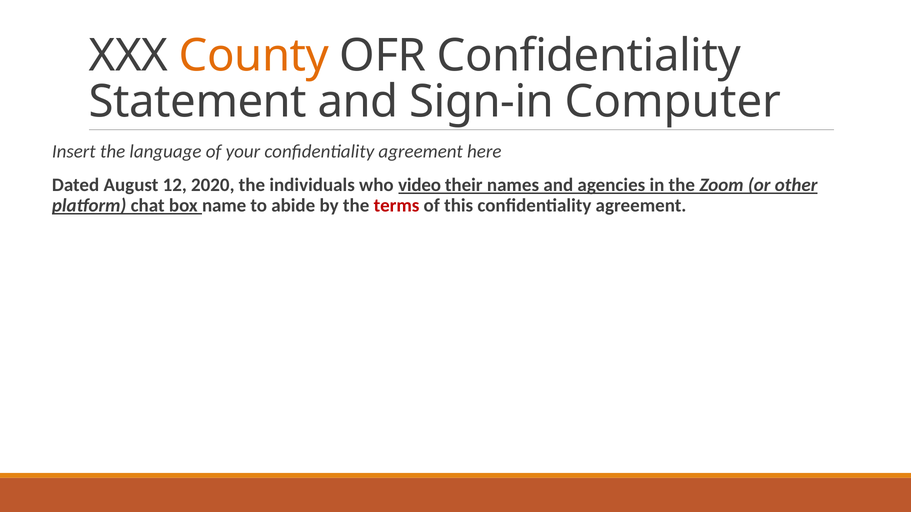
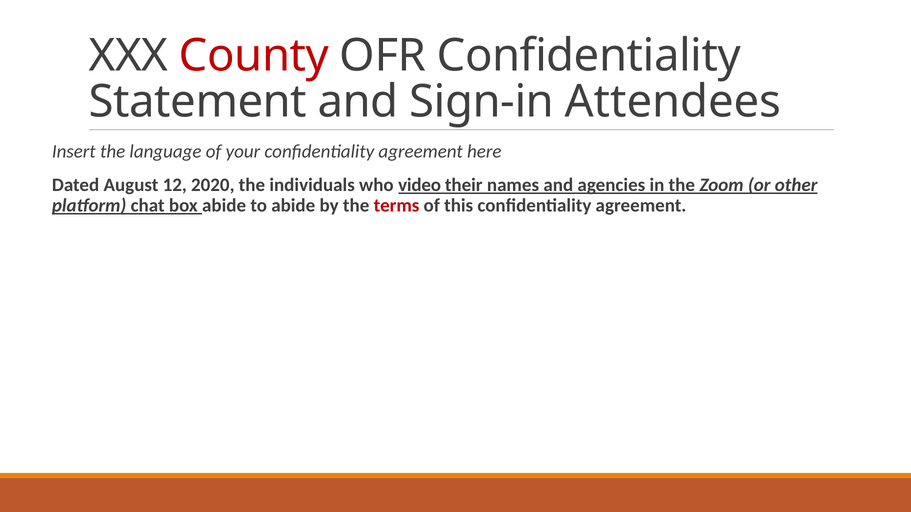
County colour: orange -> red (254, 56)
Computer: Computer -> Attendees (673, 102)
box name: name -> abide (224, 206)
